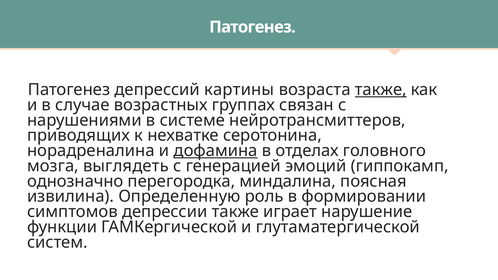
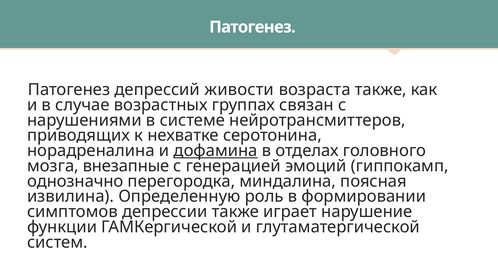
картины: картины -> живости (239, 90)
также underline: present -> none (381, 90)
выглядеть: выглядеть -> внезапные (126, 166)
